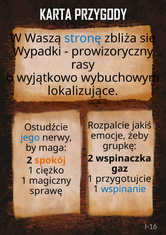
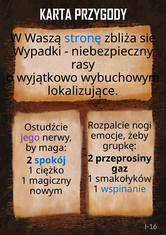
prowizoryczny: prowizoryczny -> niebezpieczny (112, 52)
jakiś: jakiś -> nogi (142, 126)
jego colour: blue -> purple (30, 138)
wspinaczka: wspinaczka -> przeprosiny (123, 159)
spokój colour: orange -> blue (50, 161)
przygotujcie: przygotujcie -> smakołyków (123, 179)
sprawę: sprawę -> nowym (46, 192)
